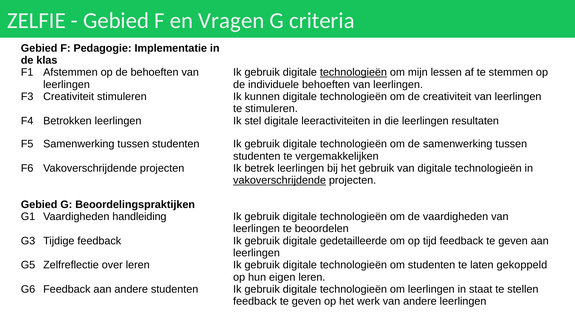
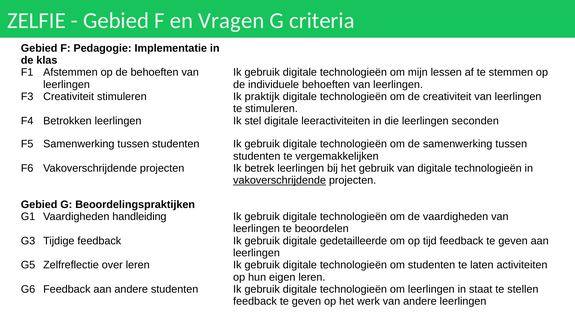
technologieën underline: present -> none (353, 72)
kunnen: kunnen -> praktijk (262, 96)
resultaten: resultaten -> seconden (475, 121)
gekoppeld: gekoppeld -> activiteiten (522, 265)
